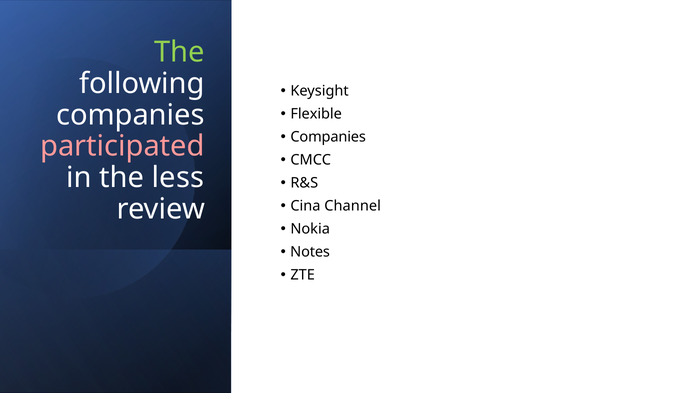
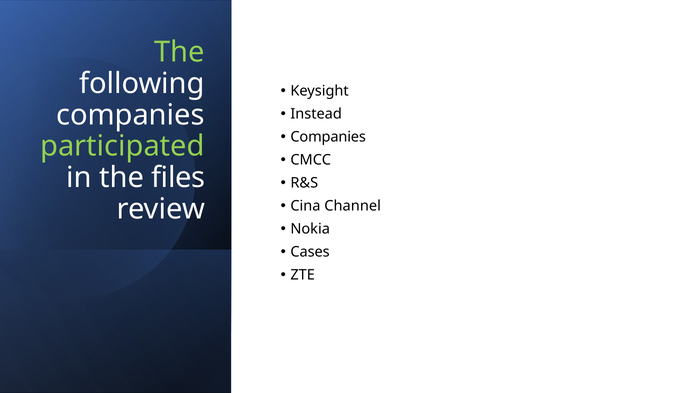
Flexible: Flexible -> Instead (316, 114)
participated colour: pink -> light green (123, 146)
less: less -> files (178, 178)
Notes: Notes -> Cases (310, 252)
